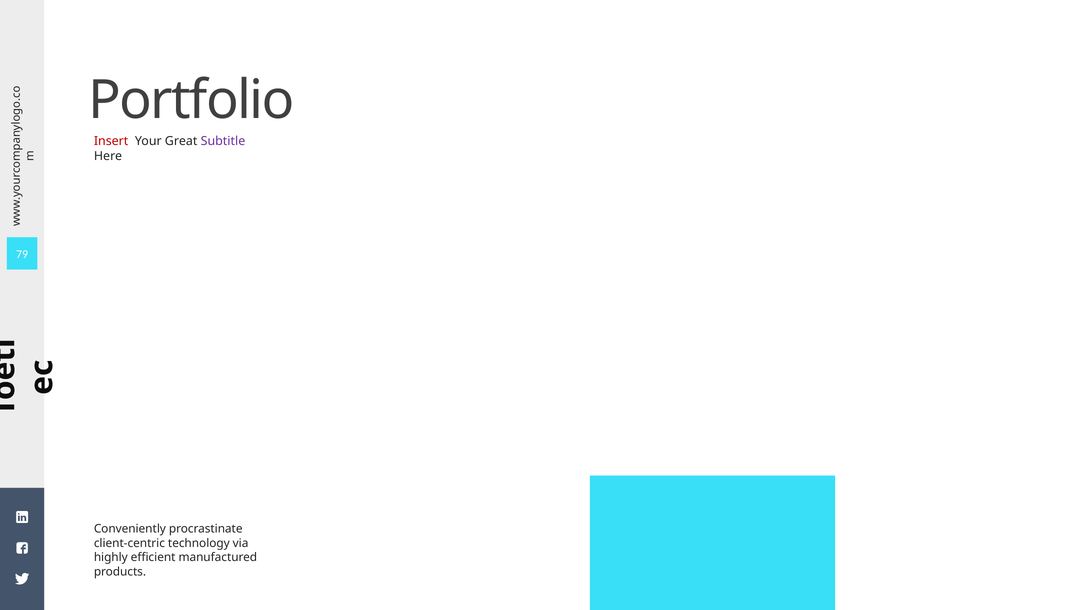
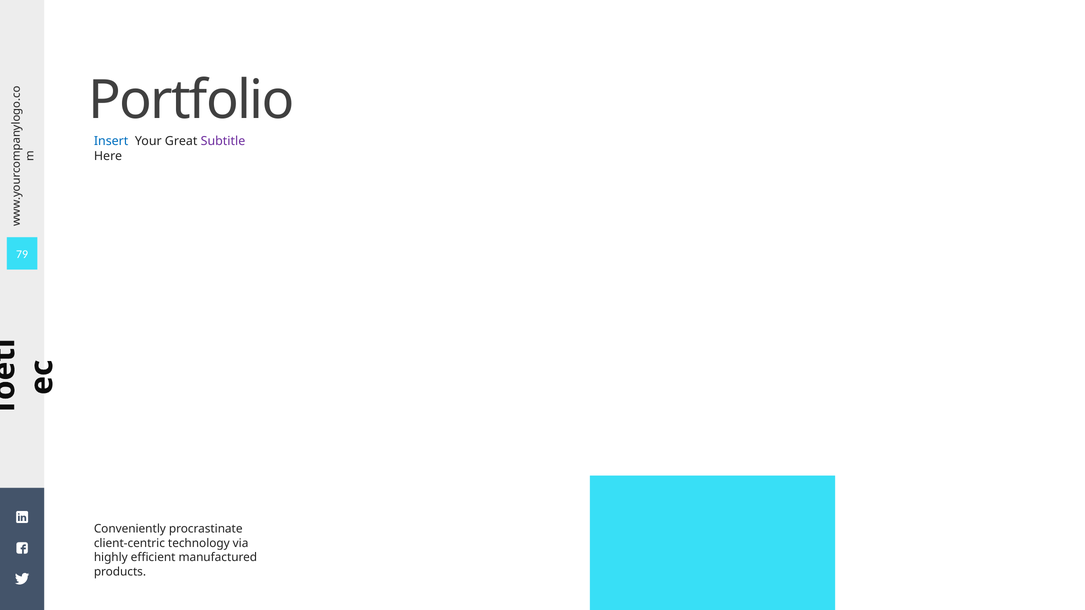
Insert colour: red -> blue (111, 141)
